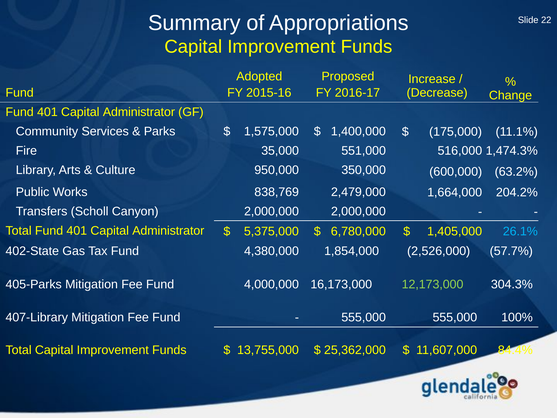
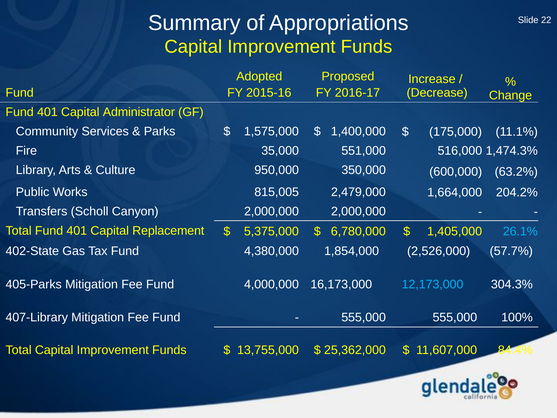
838,769: 838,769 -> 815,005 (277, 192)
Administrator: Administrator -> Replacement (168, 230)
12,173,000 colour: light green -> light blue (433, 284)
